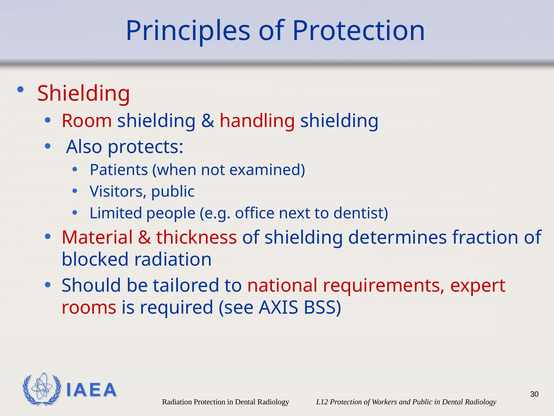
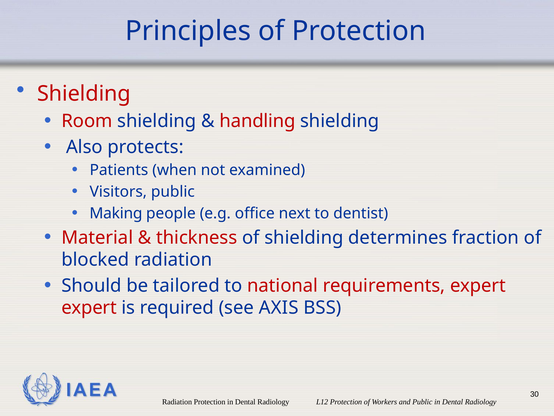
Limited: Limited -> Making (116, 213)
rooms: rooms -> expert (89, 307)
